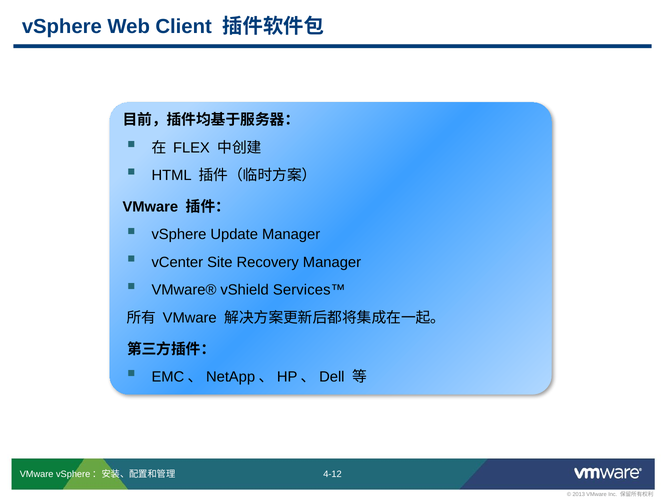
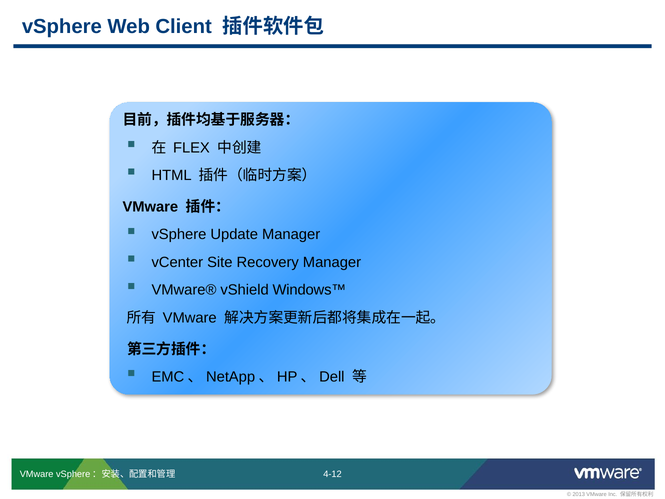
Services™: Services™ -> Windows™ (309, 290)
